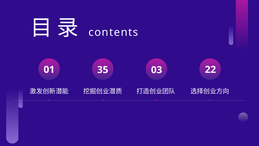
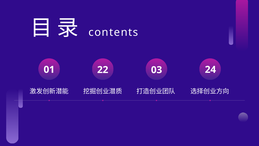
35: 35 -> 22 (103, 70)
22: 22 -> 24 (210, 69)
